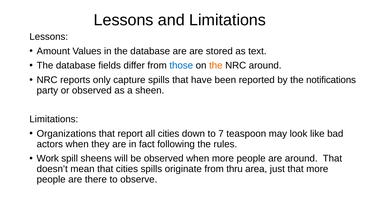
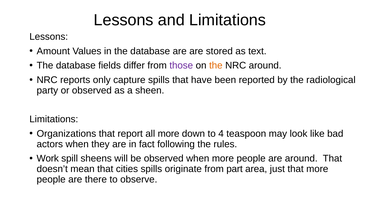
those colour: blue -> purple (181, 66)
notifications: notifications -> radiological (331, 80)
all cities: cities -> more (169, 134)
7: 7 -> 4 (221, 134)
thru: thru -> part (235, 169)
